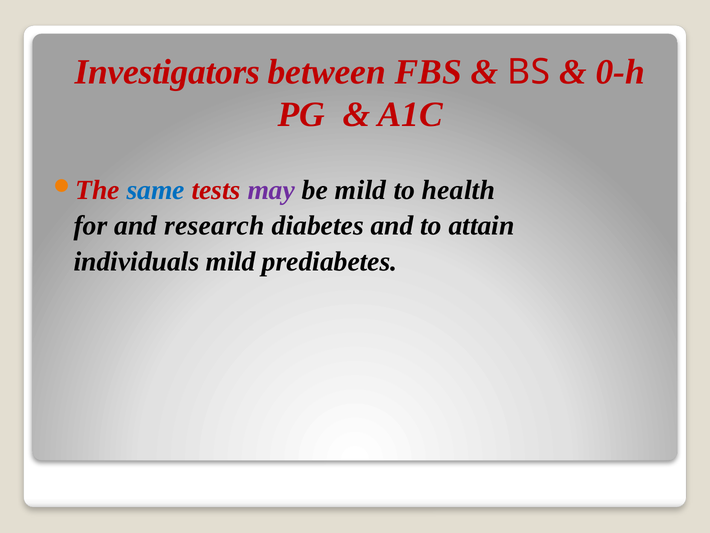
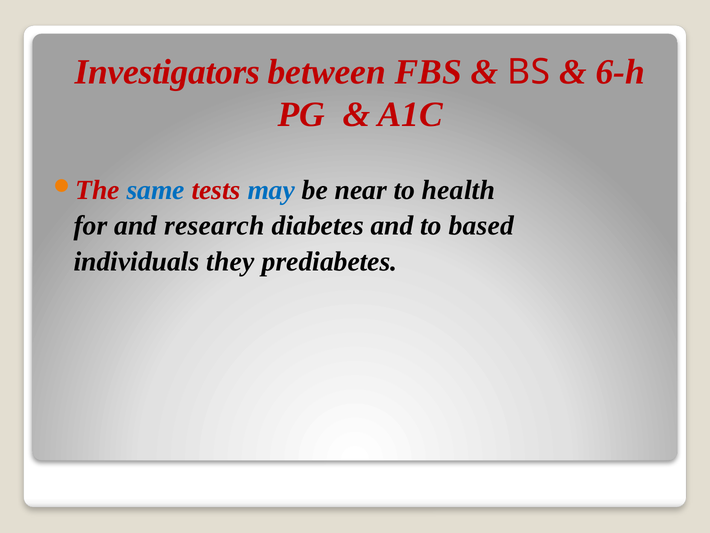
0-h: 0-h -> 6-h (620, 72)
may colour: purple -> blue (271, 190)
be mild: mild -> near (361, 190)
attain: attain -> based (481, 226)
individuals mild: mild -> they (230, 261)
